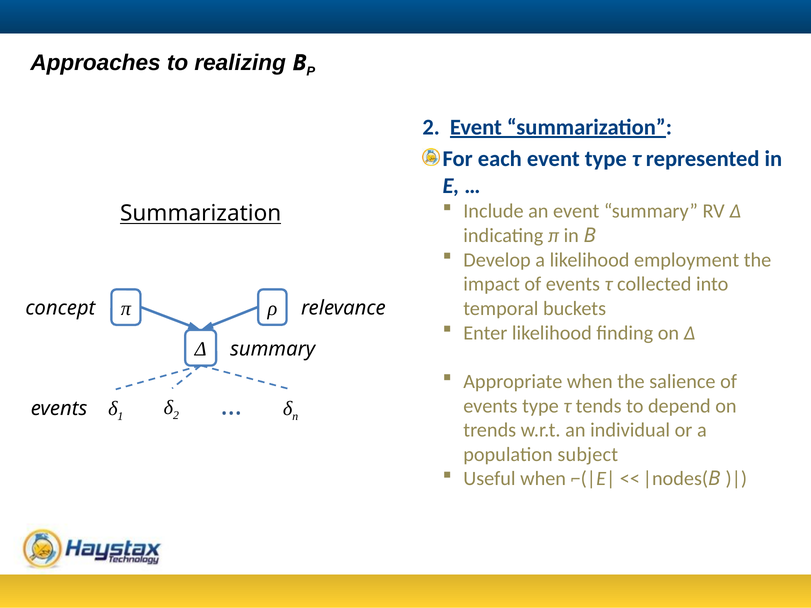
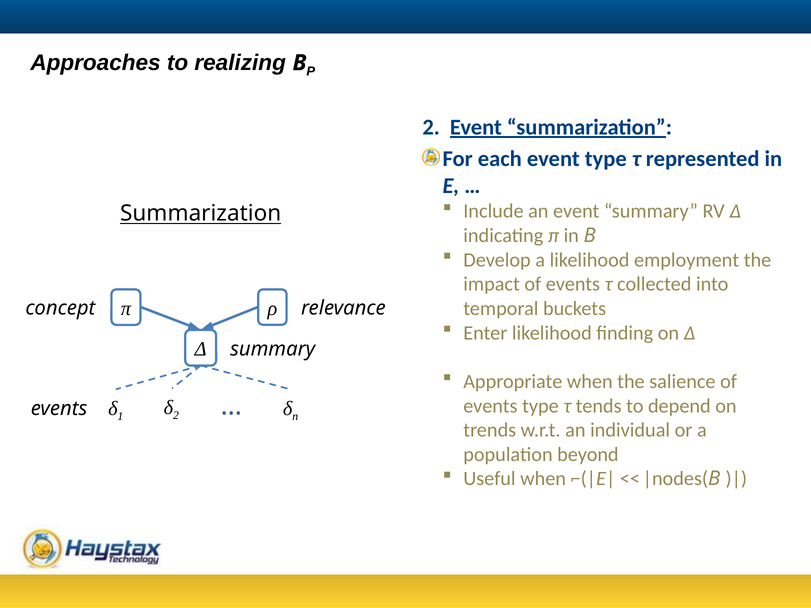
subject: subject -> beyond (588, 455)
